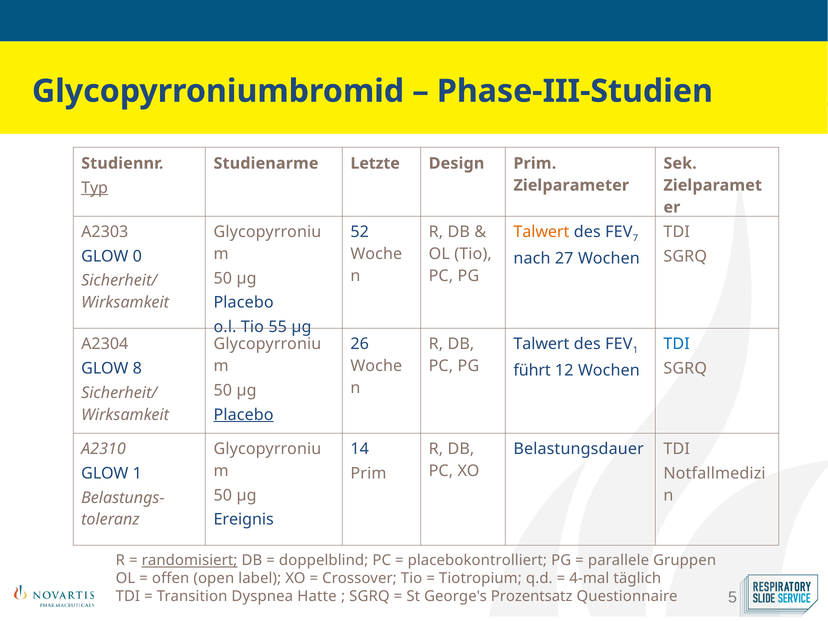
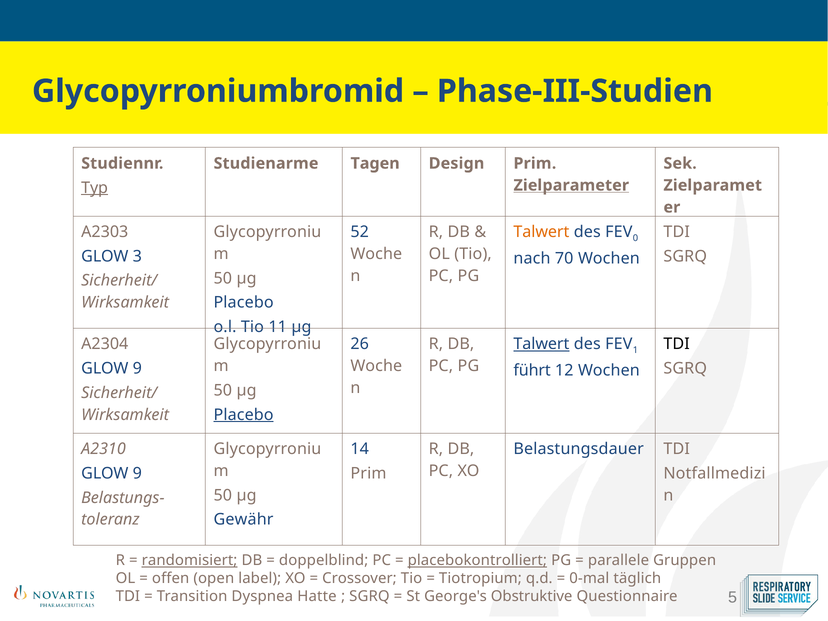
Letzte: Letzte -> Tagen (375, 163)
Zielparameter underline: none -> present (571, 185)
7: 7 -> 0 (635, 238)
0: 0 -> 3 (137, 256)
27: 27 -> 70 (564, 258)
55: 55 -> 11 (278, 327)
Talwert underline: none -> present (541, 344)
TDI colour: blue -> black (677, 344)
8: 8 -> 9 (137, 368)
1: 1 -> 9 (137, 473)
Ereignis: Ereignis -> Gewähr (244, 520)
placebokontrolliert underline: none -> present (477, 560)
4-mal: 4-mal -> 0-mal (589, 578)
Prozentsatz: Prozentsatz -> Obstruktive (532, 596)
